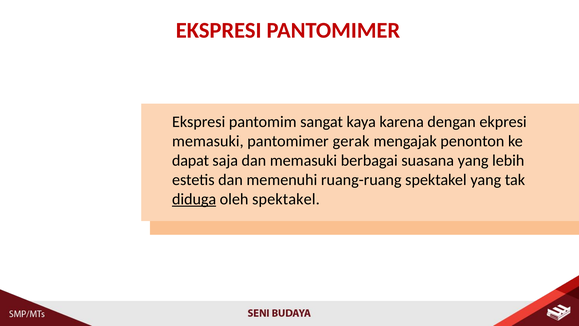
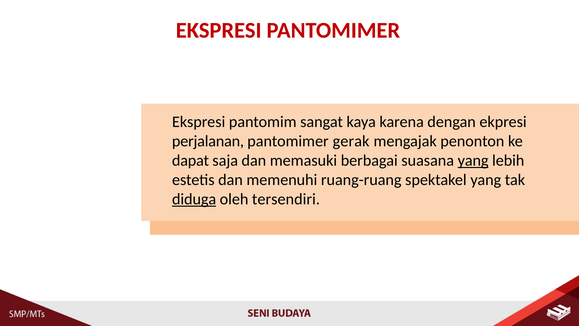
memasuki: memasuki -> perjalanan (208, 141)
yang underline: none -> present (473, 161)
oleh spektakel: spektakel -> tersendiri (286, 199)
